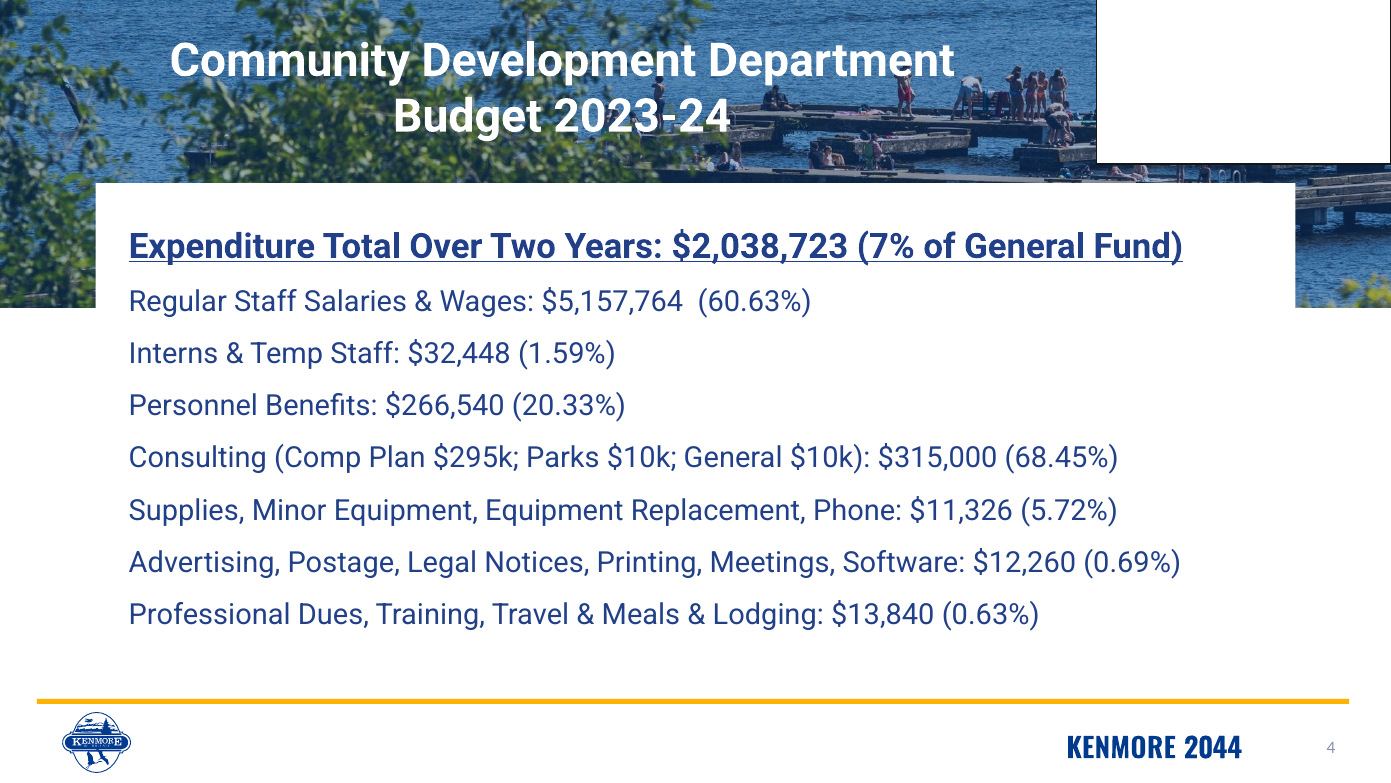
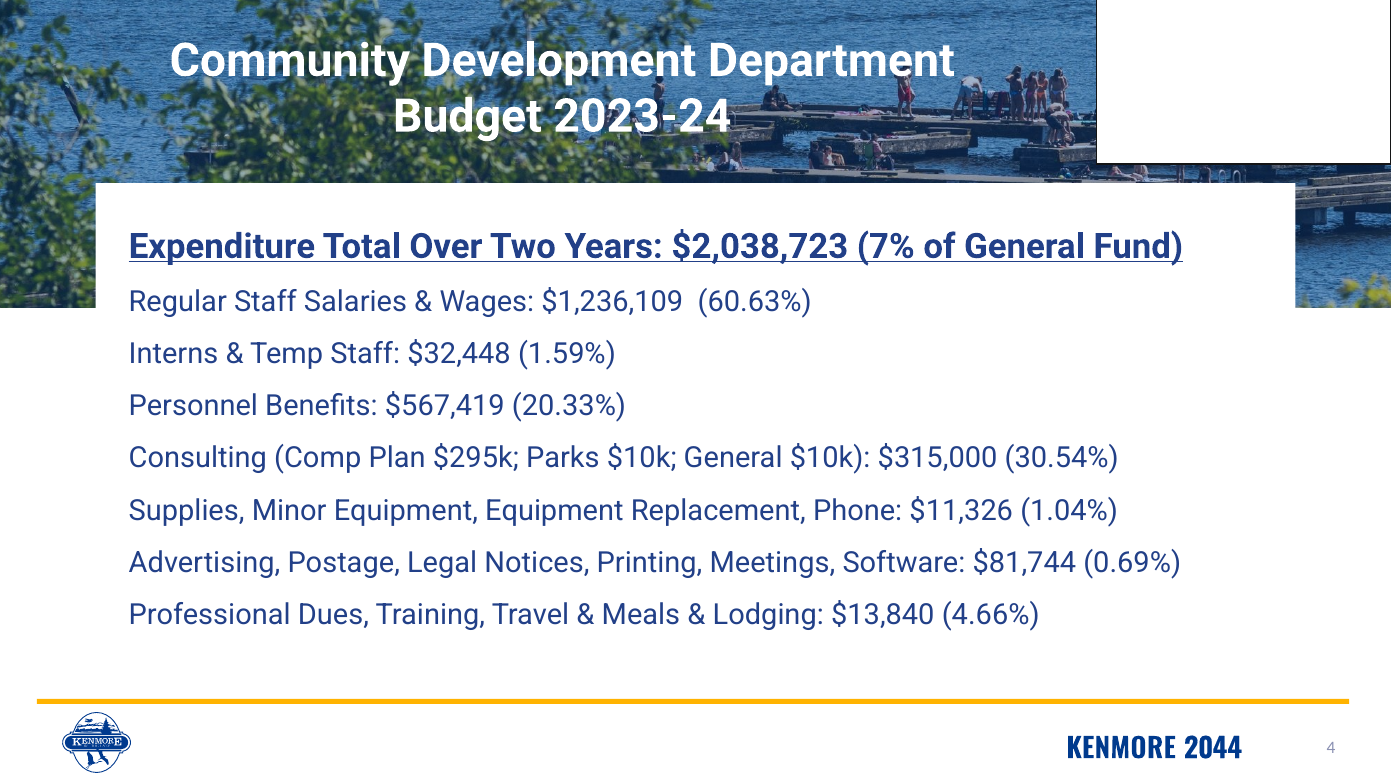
$5,157,764: $5,157,764 -> $1,236,109 (612, 301)
$266,540: $266,540 -> $567,419 (445, 406)
68.45%: 68.45% -> 30.54% (1062, 458)
5.72%: 5.72% -> 1.04% (1069, 510)
$12,260: $12,260 -> $81,744 (1024, 562)
0.63%: 0.63% -> 4.66% (991, 614)
